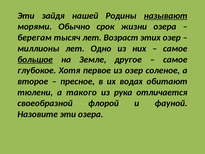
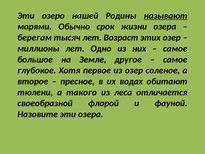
зайдя: зайдя -> озеро (53, 16)
большое underline: present -> none (35, 59)
рука: рука -> леса (123, 92)
